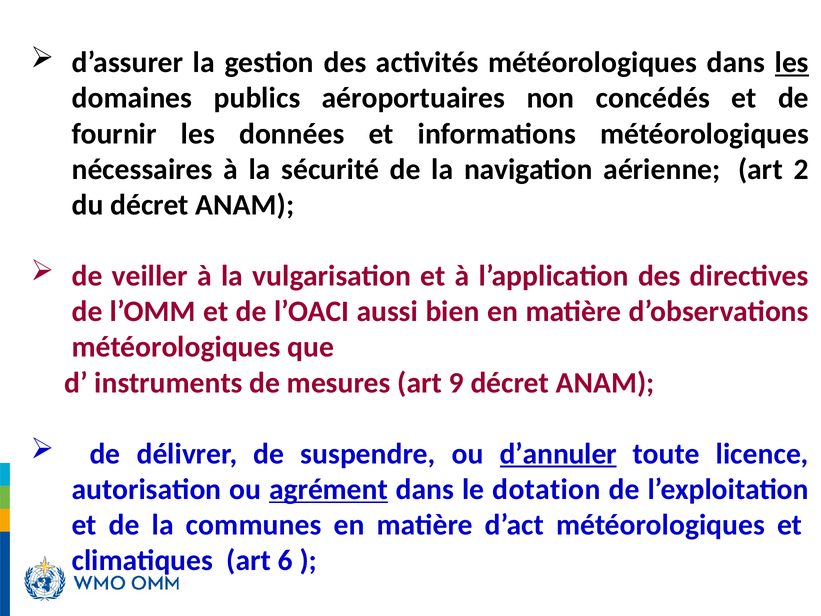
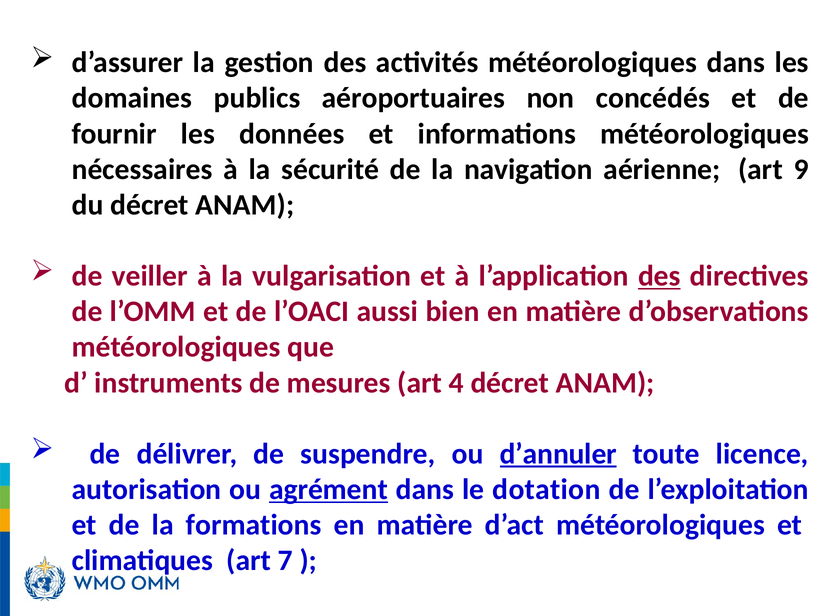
les underline: present -> none (792, 63)
2: 2 -> 9 (801, 169)
des underline: none -> present (659, 276)
9: 9 -> 4 (456, 383)
communes: communes -> formations (254, 525)
6: 6 -> 7 (285, 560)
